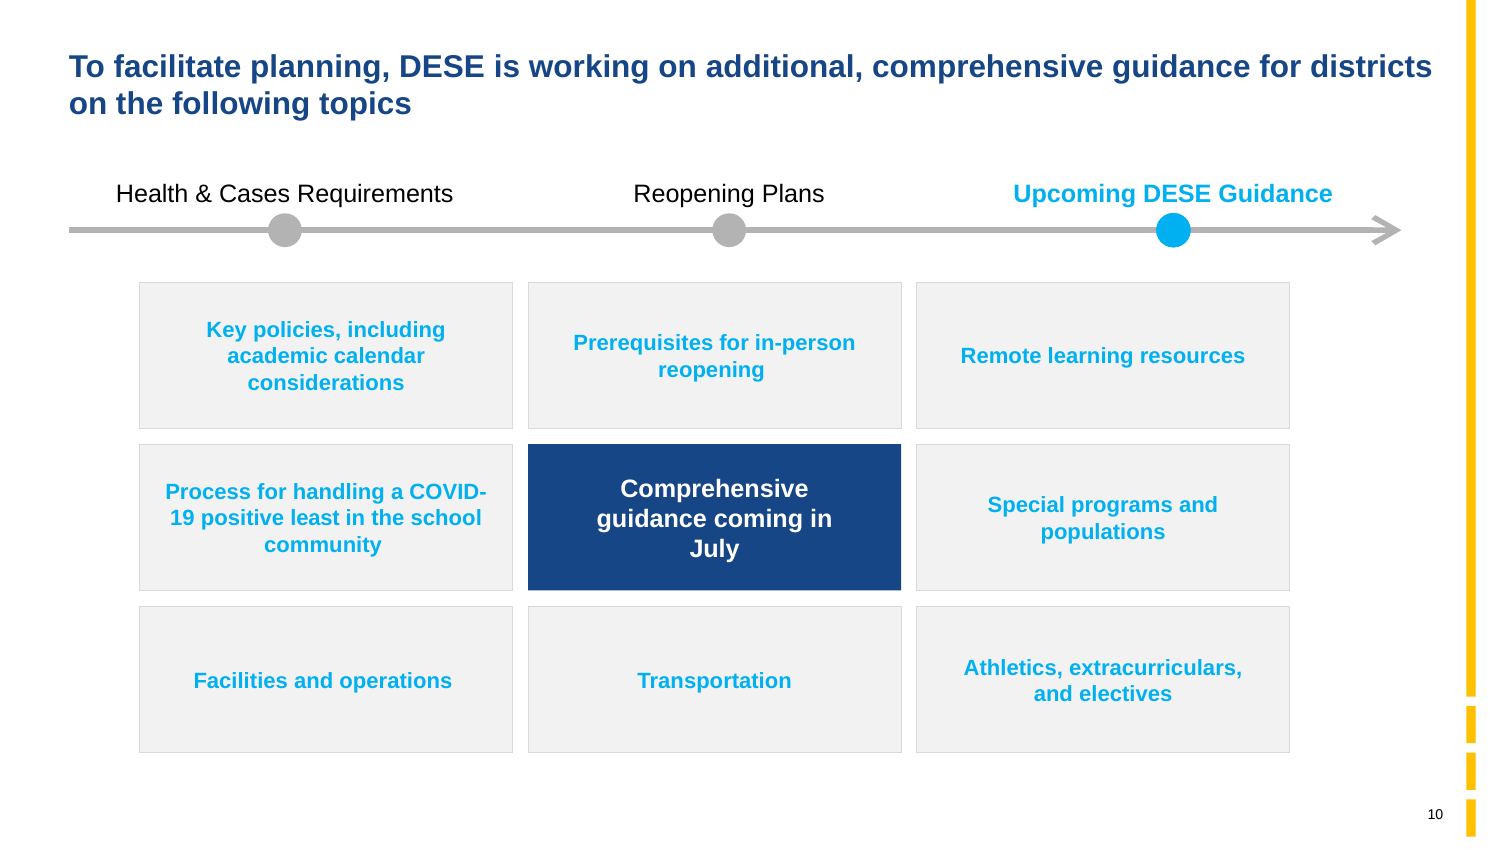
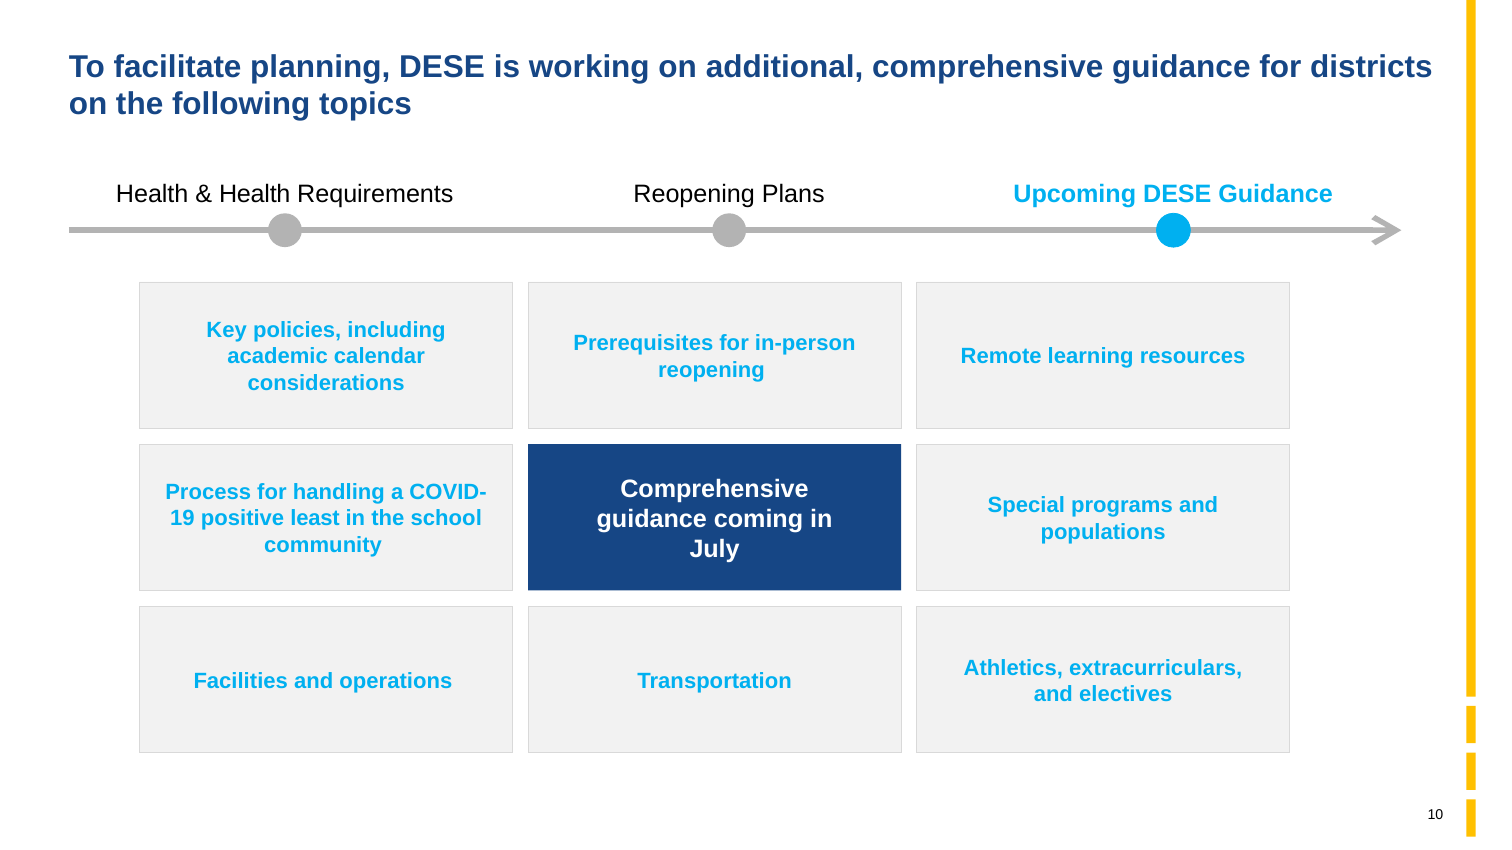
Cases: Cases -> Health (255, 194)
